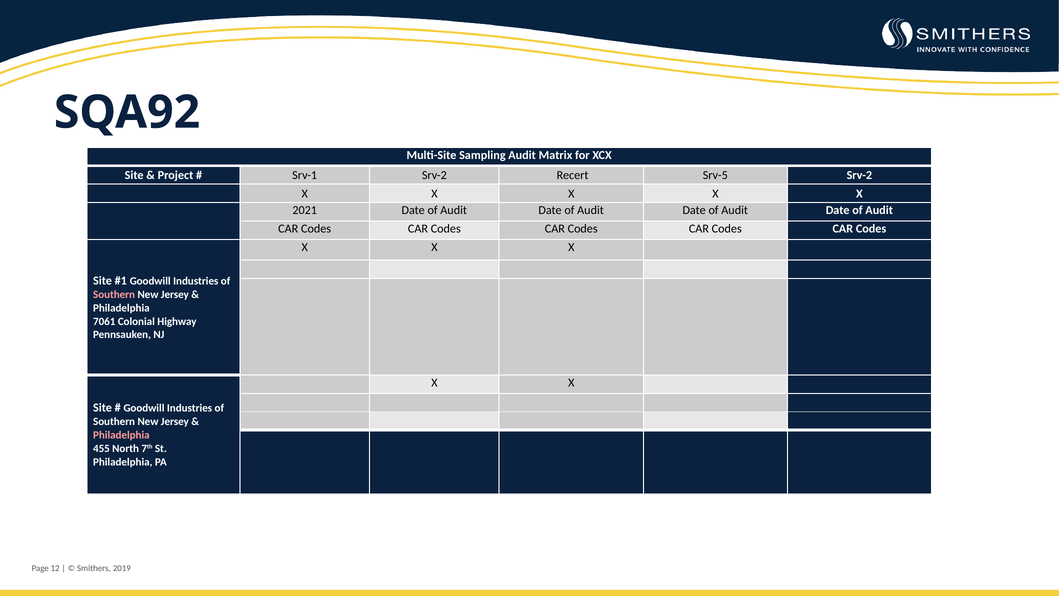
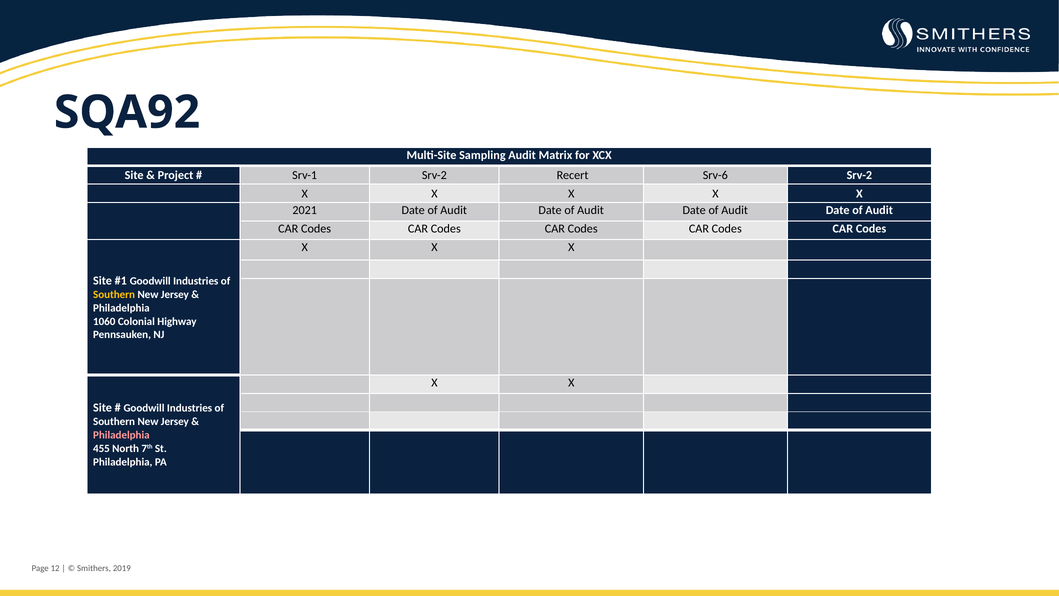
Srv-5: Srv-5 -> Srv-6 (715, 175)
Southern colour: pink -> yellow (114, 294)
7061: 7061 -> 1060 (104, 321)
